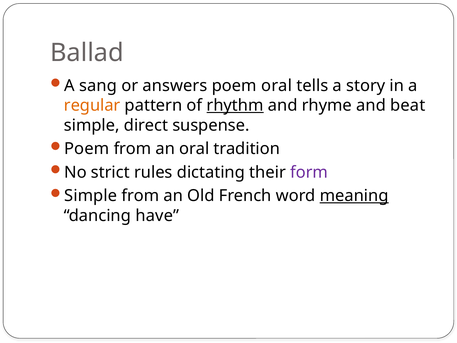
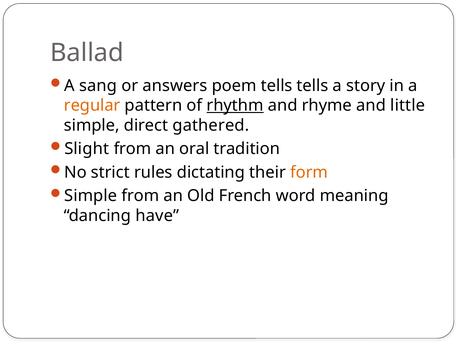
poem oral: oral -> tells (277, 86)
beat: beat -> little (408, 105)
suspense: suspense -> gathered (211, 125)
Poem: Poem -> Slight (87, 149)
form colour: purple -> orange (309, 172)
meaning underline: present -> none (354, 196)
